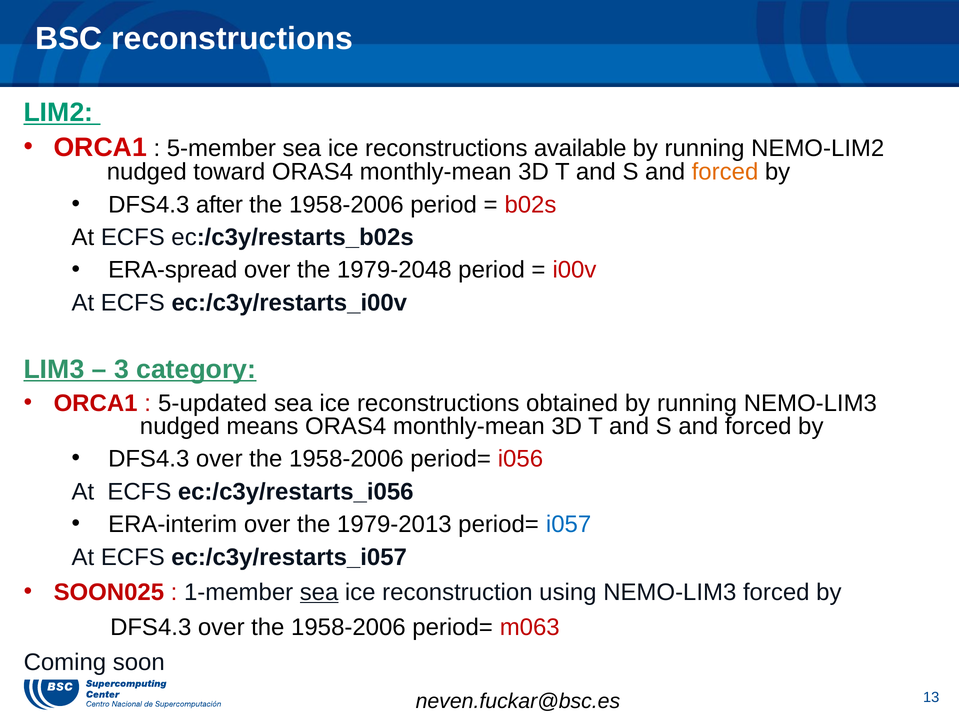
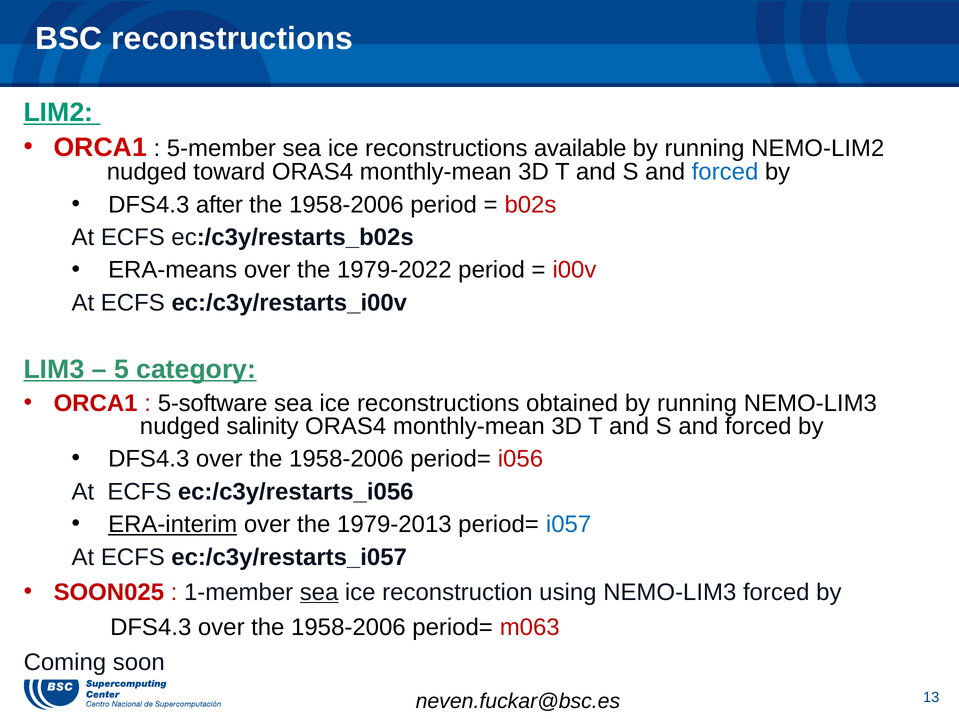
forced colour: orange -> blue (725, 172)
ERA-spread: ERA-spread -> ERA-means (173, 270)
1979-2048: 1979-2048 -> 1979-2022 (394, 270)
3: 3 -> 5 (121, 369)
5-updated: 5-updated -> 5-software (213, 403)
means: means -> salinity (262, 427)
ERA-interim underline: none -> present (173, 525)
